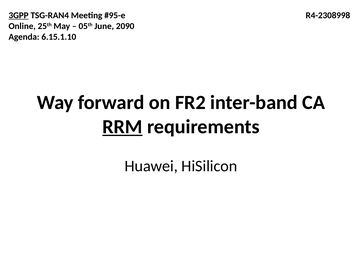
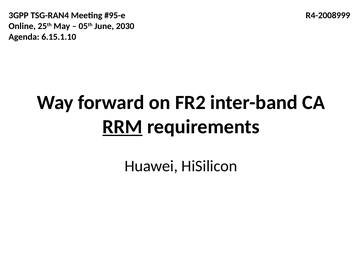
3GPP underline: present -> none (19, 15)
R4-2308998: R4-2308998 -> R4-2008999 (328, 15)
2090: 2090 -> 2030 (125, 26)
